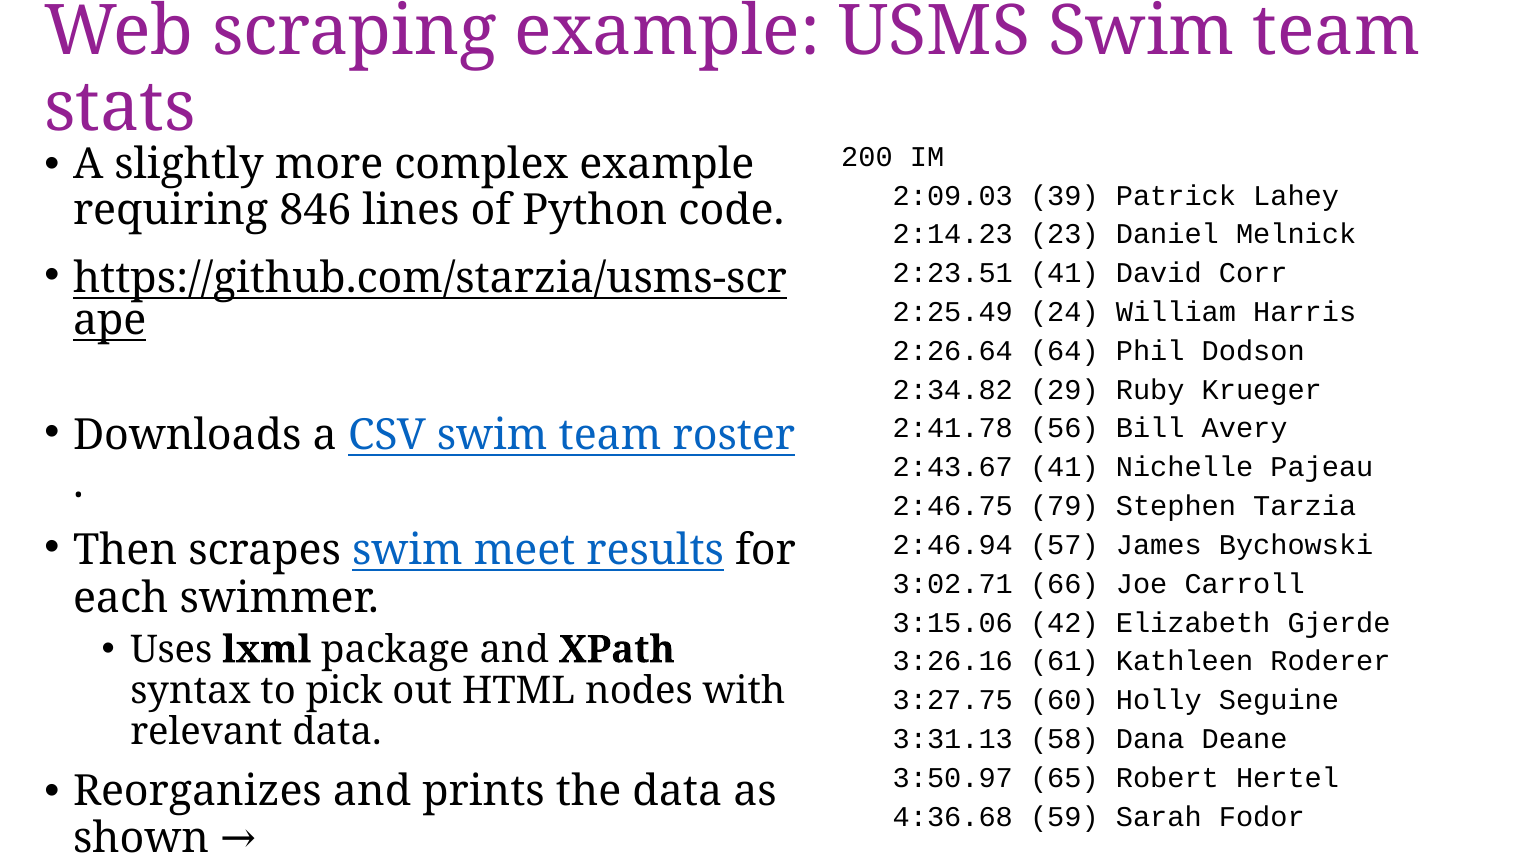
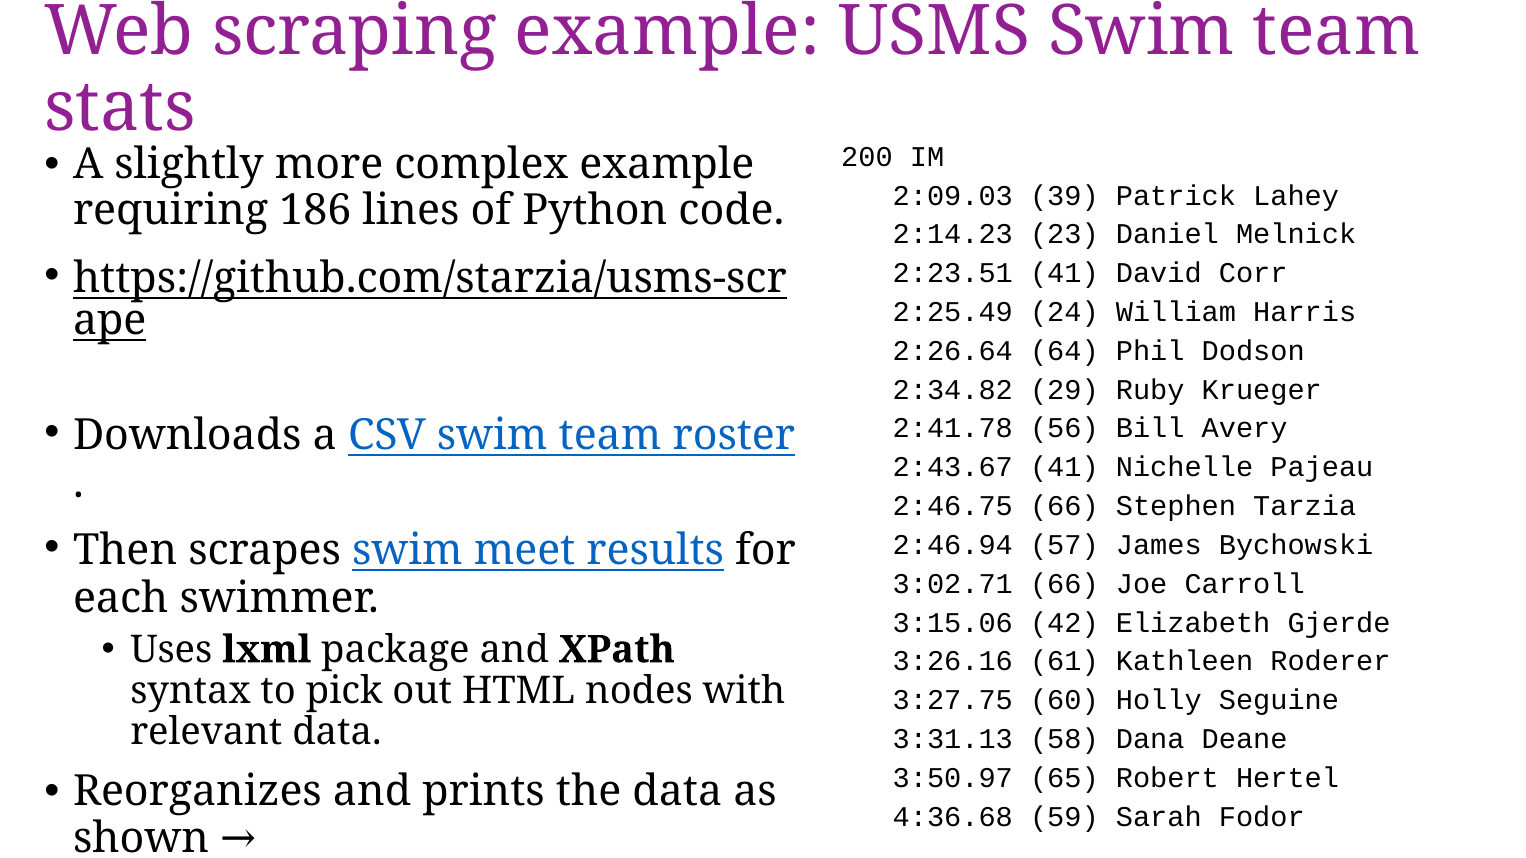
846: 846 -> 186 (315, 211)
2:46.75 79: 79 -> 66 (1064, 506)
